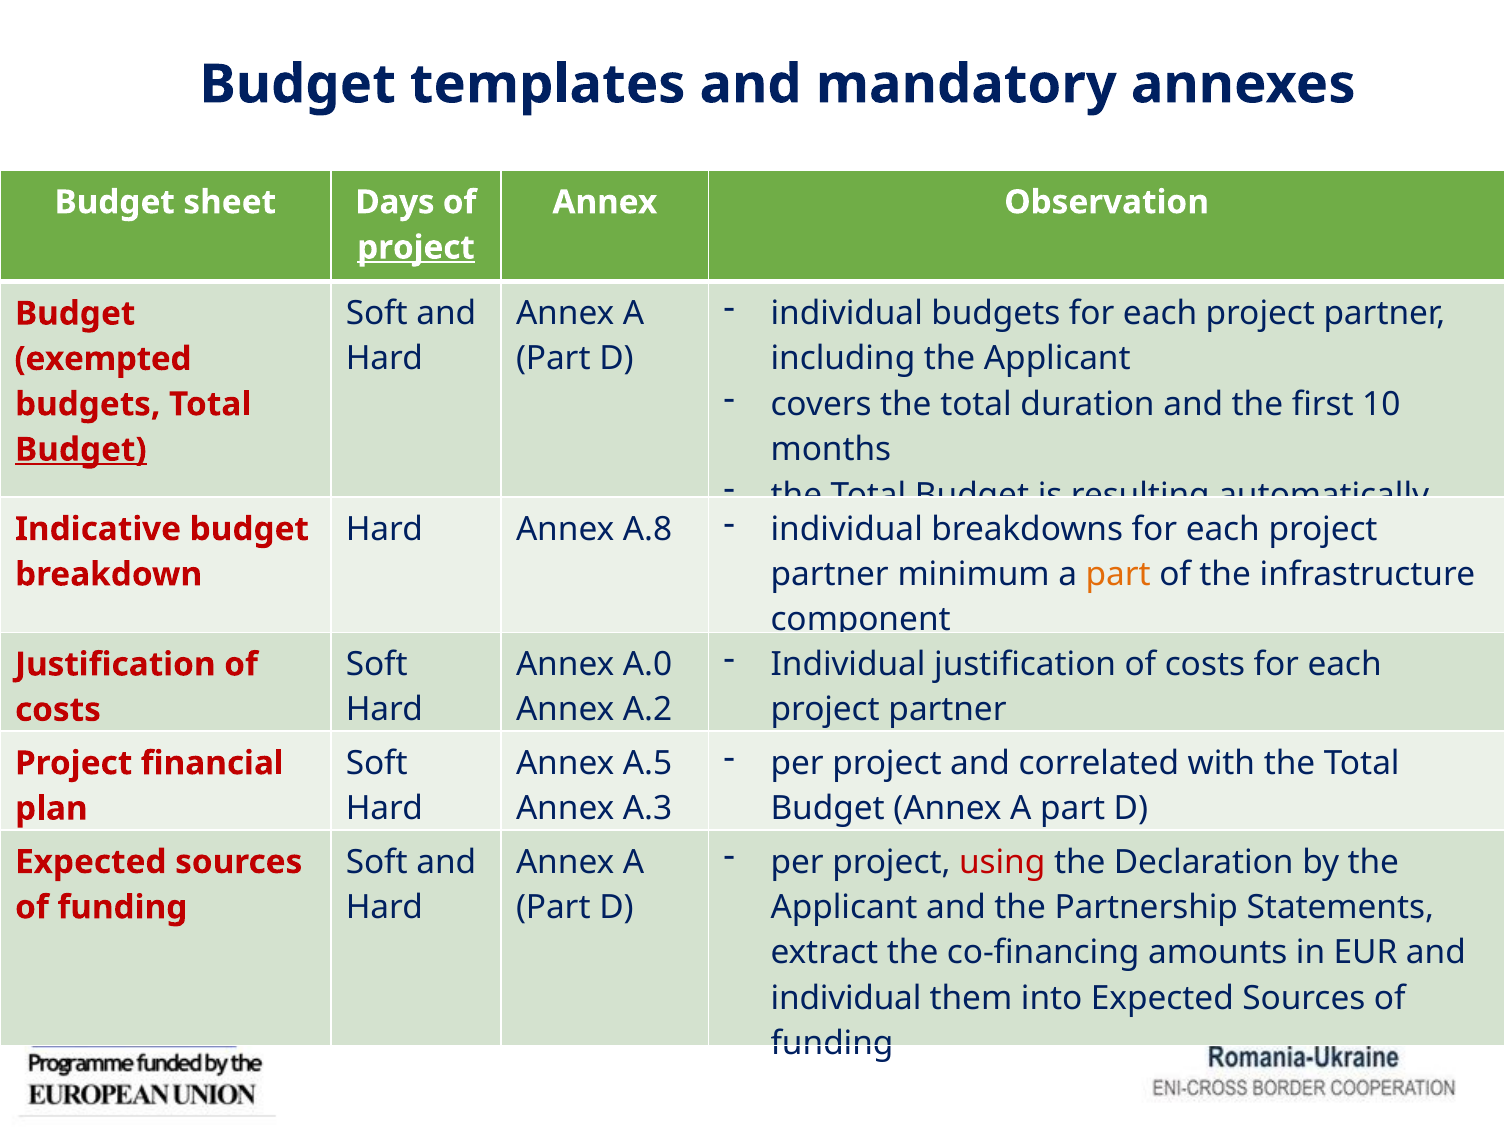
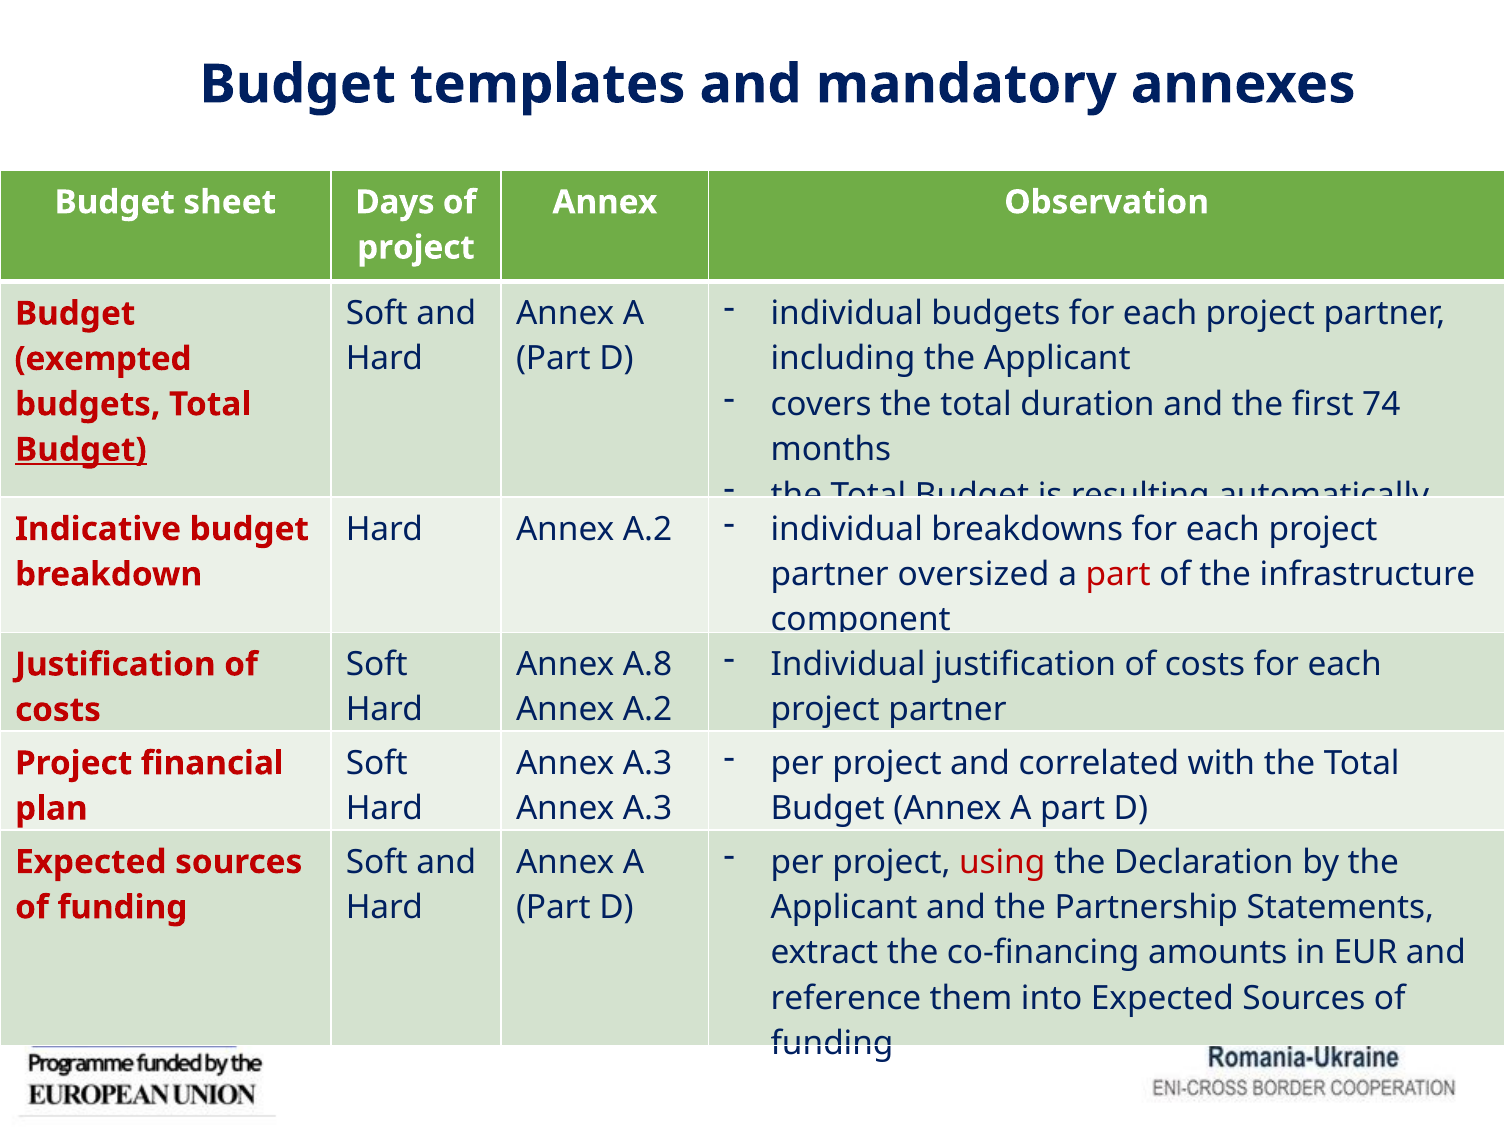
project underline: present -> none (416, 248)
10: 10 -> 74 (1381, 405)
Hard Annex A.8: A.8 -> A.2 (648, 529)
minimum: minimum -> oversized (973, 575)
part colour: orange -> red (1118, 575)
A.0: A.0 -> A.8 (648, 665)
A.5: A.5 -> A.3 (648, 764)
individual: individual -> reference (846, 999)
